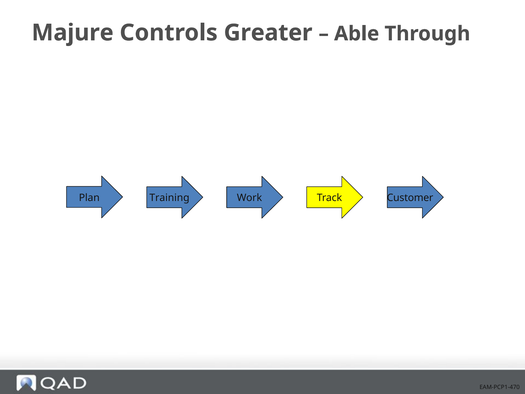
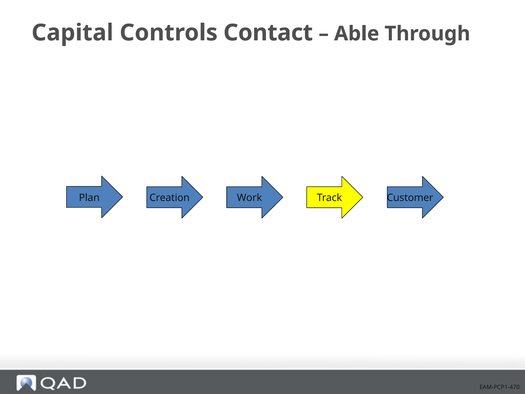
Majure: Majure -> Capital (73, 33)
Greater: Greater -> Contact (268, 33)
Training: Training -> Creation (170, 198)
